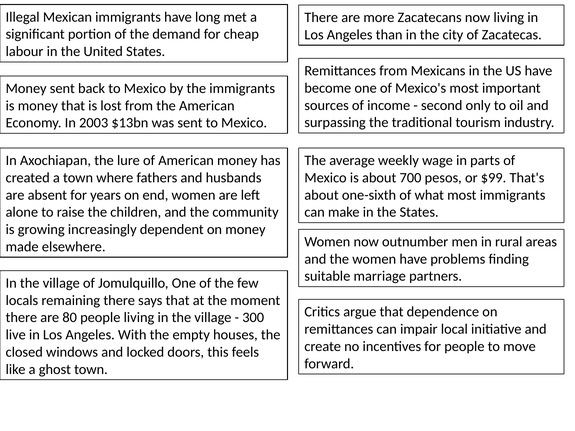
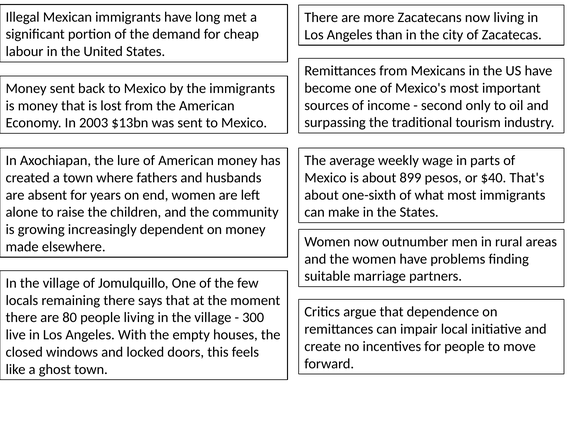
700: 700 -> 899 (410, 178)
$99: $99 -> $40 (494, 178)
